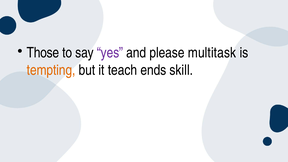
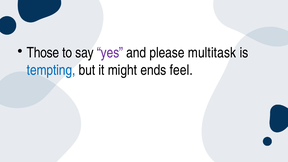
tempting colour: orange -> blue (51, 70)
teach: teach -> might (122, 70)
skill: skill -> feel (181, 70)
